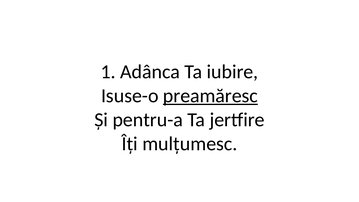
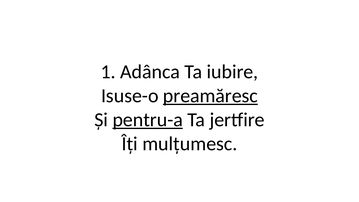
pentru-a underline: none -> present (148, 120)
